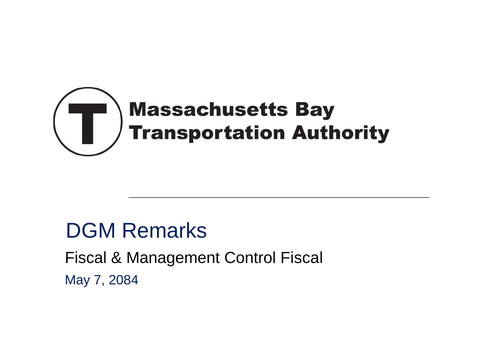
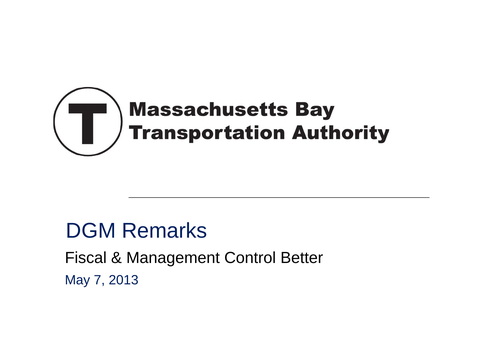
Control Fiscal: Fiscal -> Better (302, 258)
2084: 2084 -> 2013 (124, 280)
